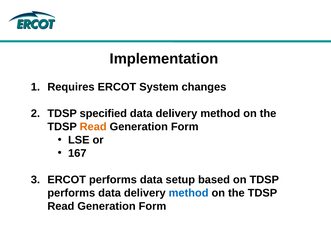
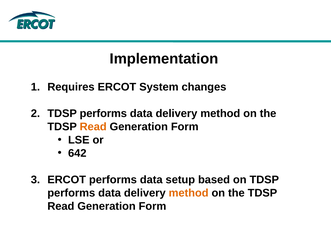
specified: specified -> performs (103, 114)
167: 167 -> 642 (77, 153)
method colour: blue -> orange (189, 193)
